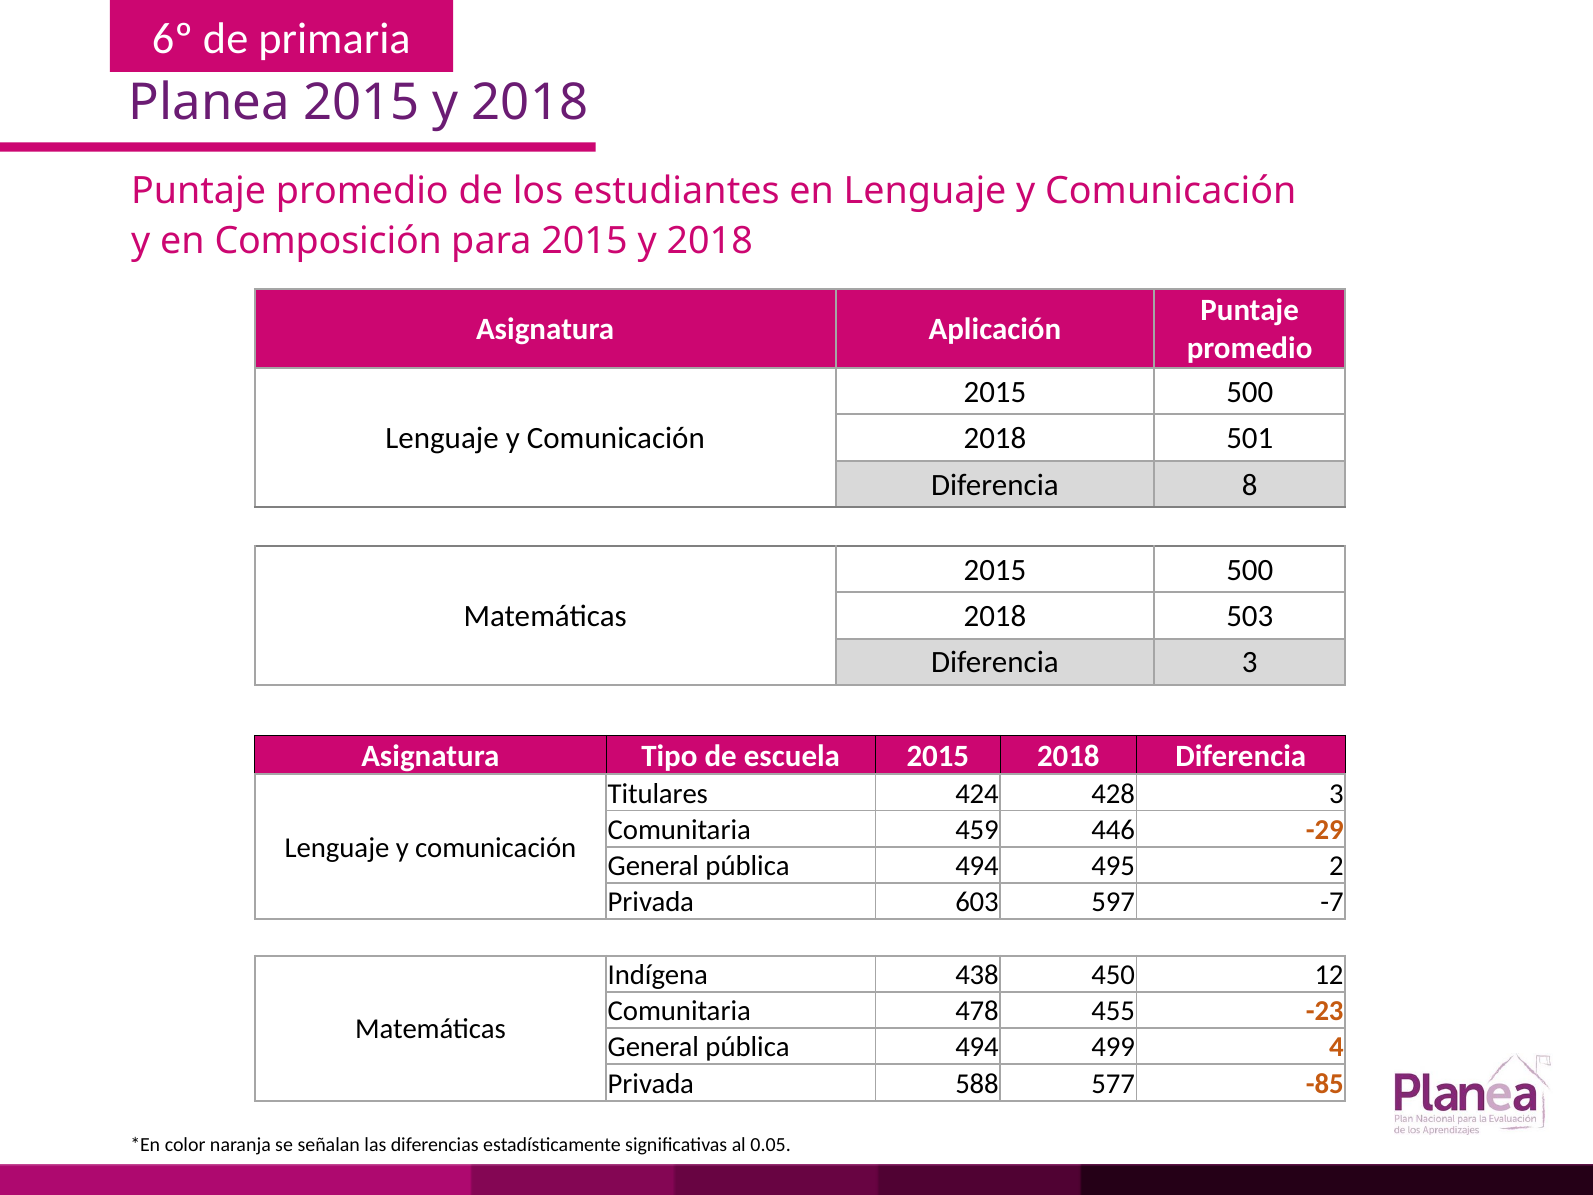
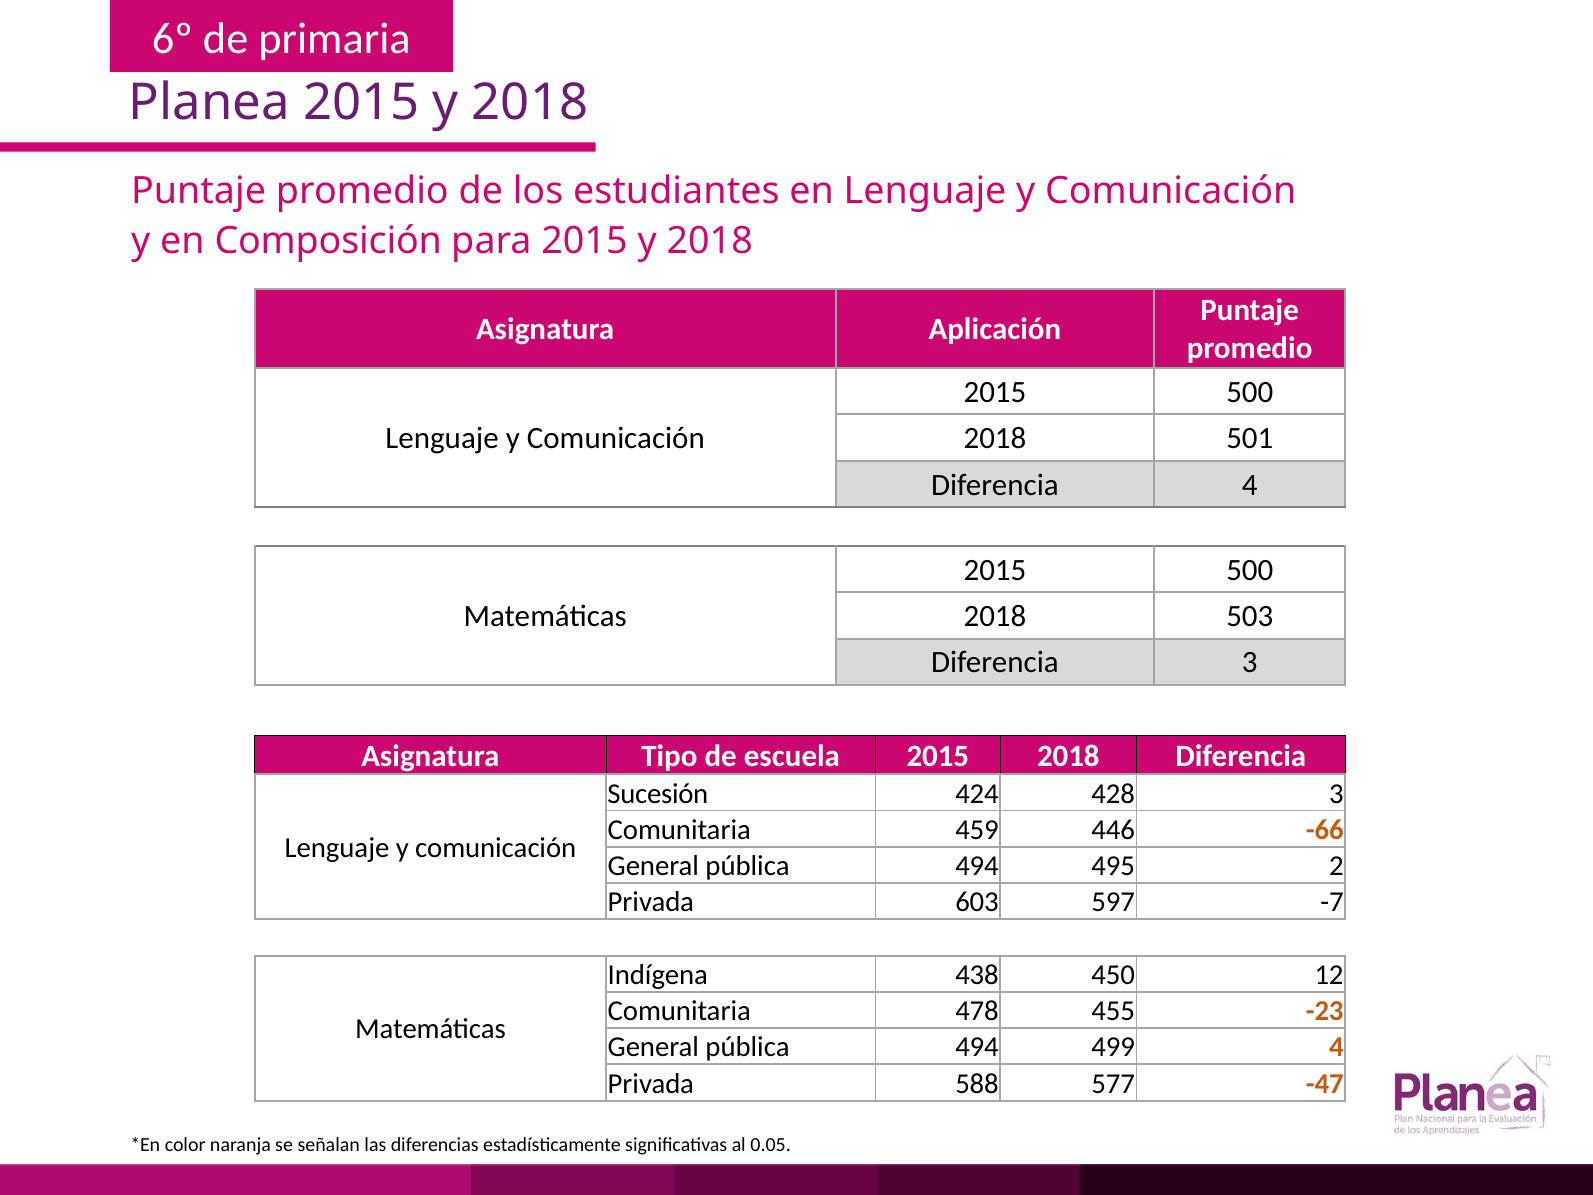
Diferencia 8: 8 -> 4 (1250, 485)
Titulares: Titulares -> Sucesión (658, 794)
-29: -29 -> -66 (1325, 830)
-85: -85 -> -47 (1325, 1084)
